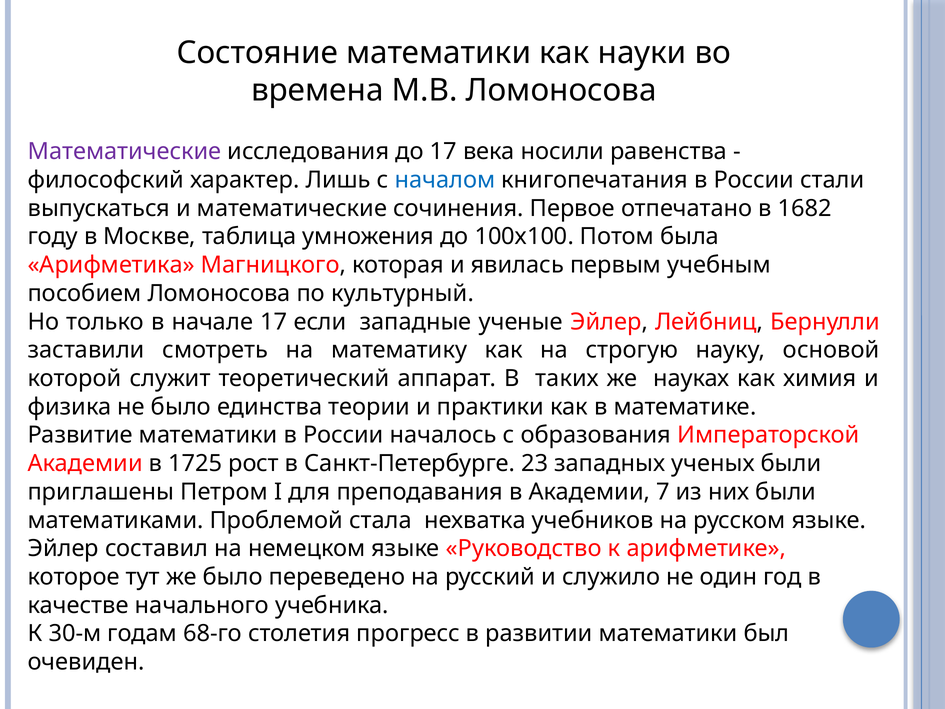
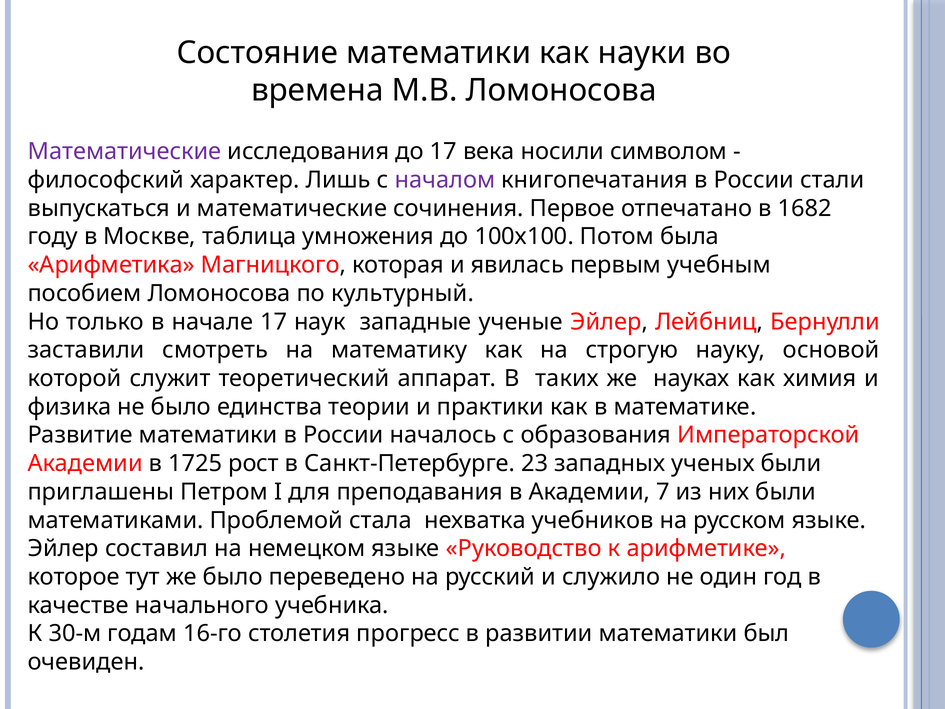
равенства: равенства -> символом (669, 152)
началом colour: blue -> purple (445, 180)
если: если -> наук (320, 322)
68-го: 68-го -> 16-го (213, 633)
